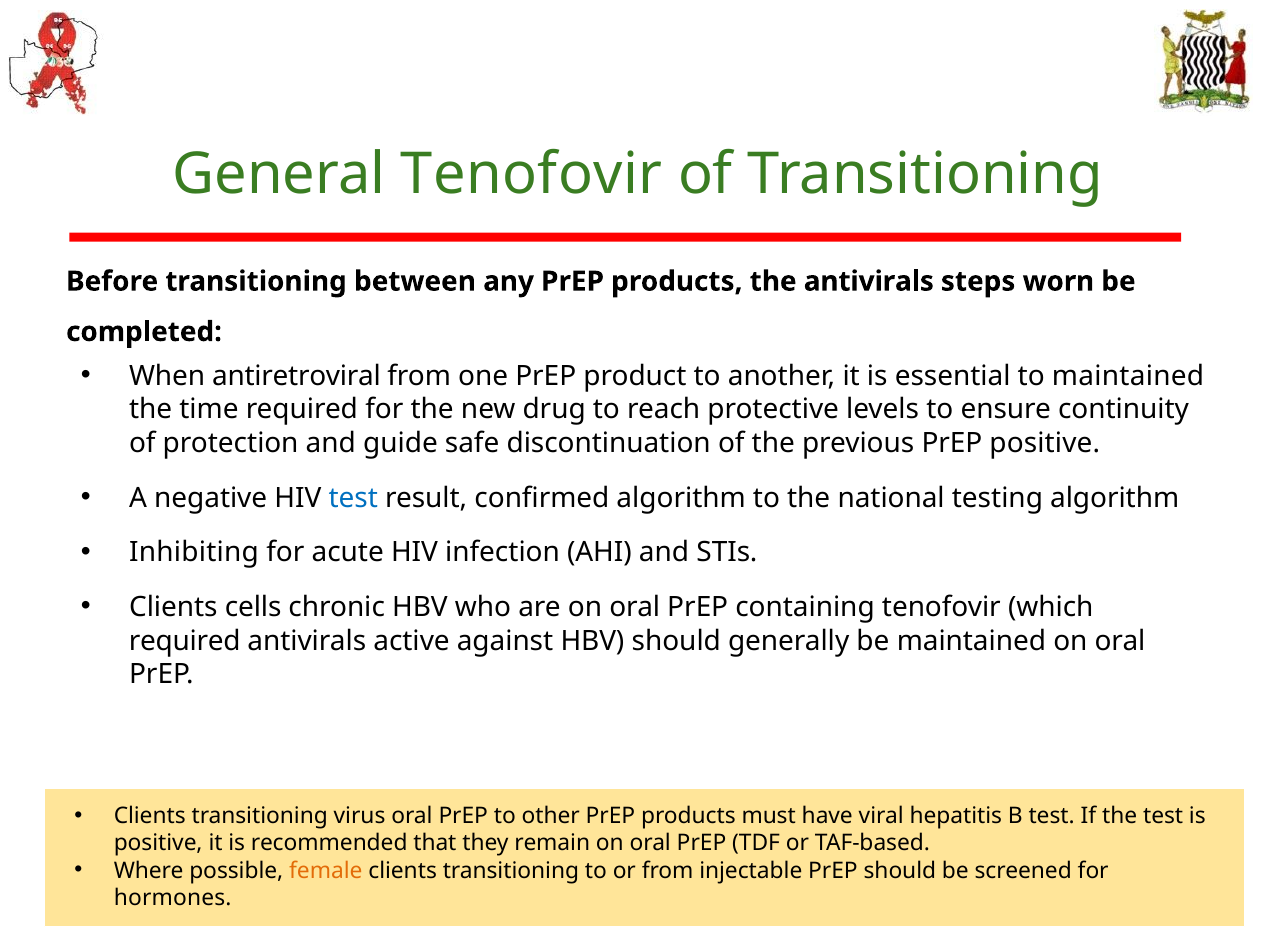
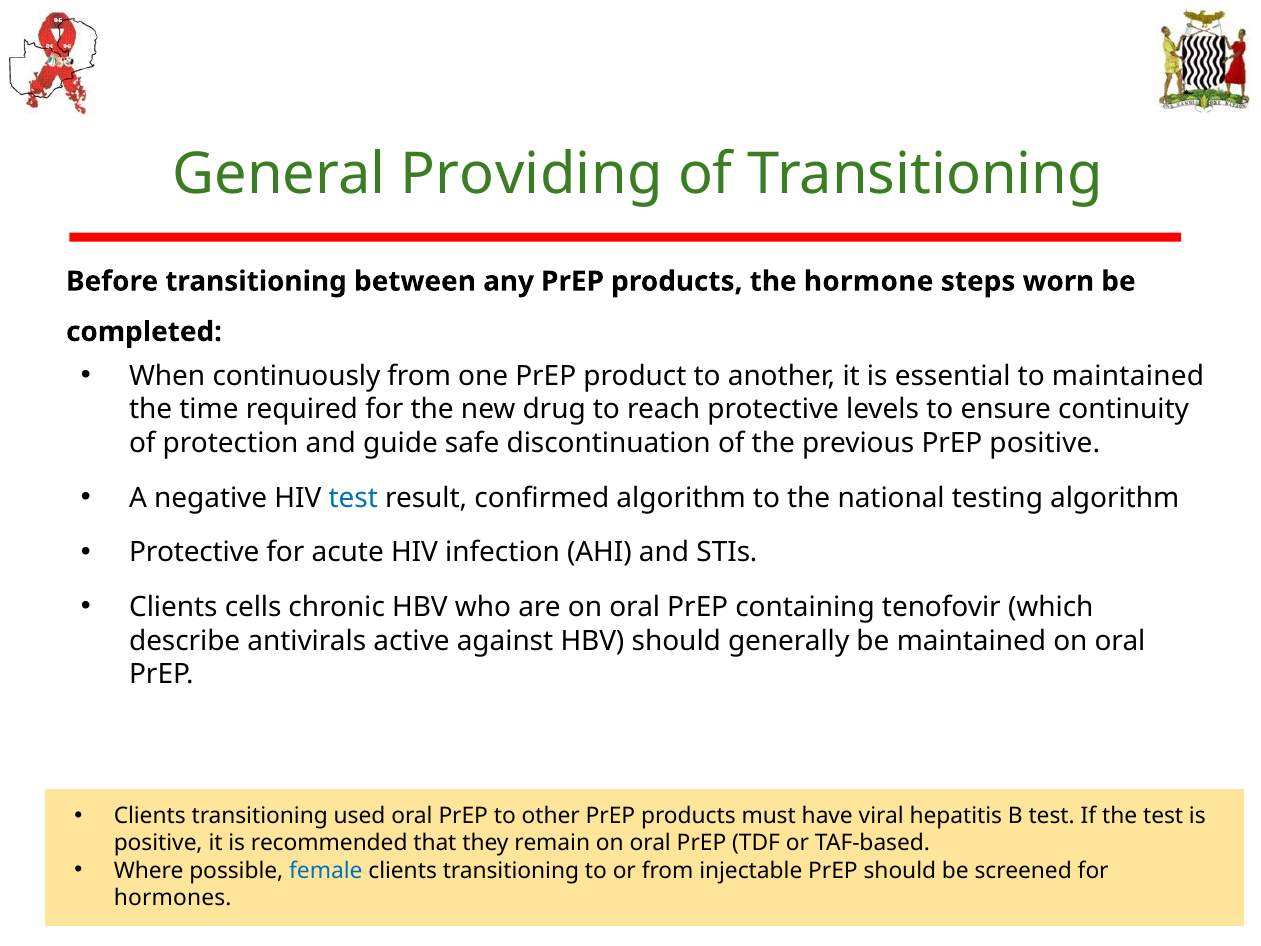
General Tenofovir: Tenofovir -> Providing (532, 174)
the antivirals: antivirals -> hormone (869, 281)
antiretroviral: antiretroviral -> continuously (296, 376)
Inhibiting: Inhibiting -> Protective (194, 552)
required: required -> describe (185, 641)
virus: virus -> used (360, 816)
female colour: orange -> blue (326, 871)
